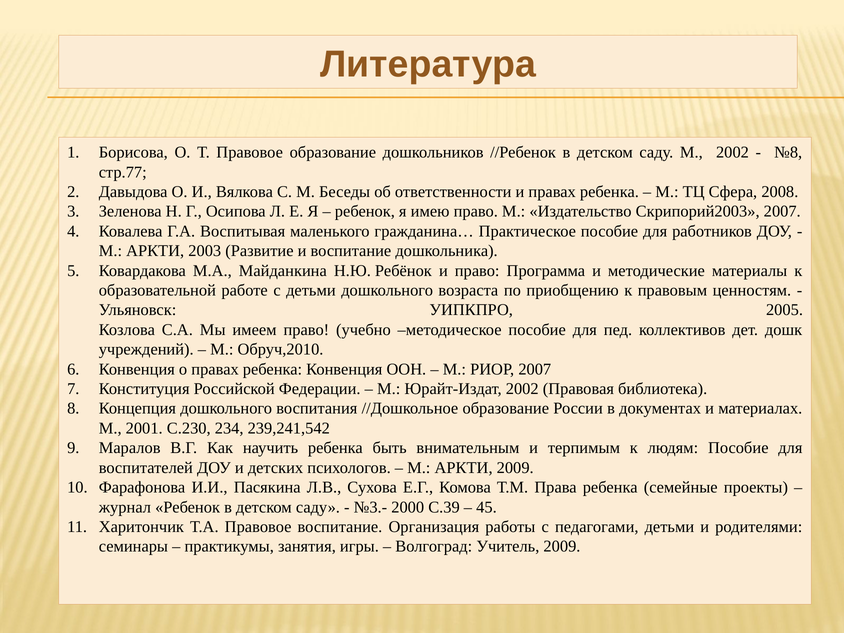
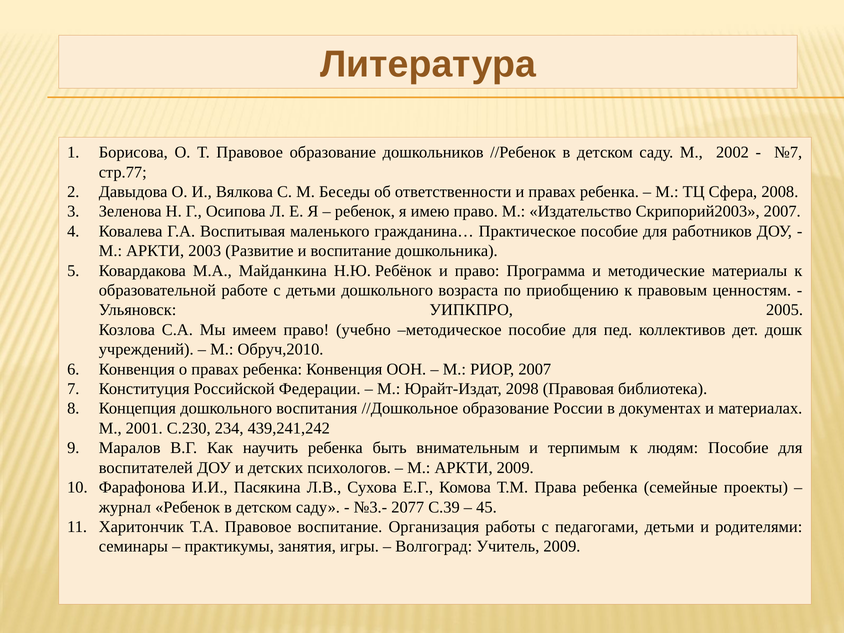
№8: №8 -> №7 (788, 152)
Юрайт-Издат 2002: 2002 -> 2098 (522, 389)
239,241,542: 239,241,542 -> 439,241,242 (289, 428)
2000: 2000 -> 2077 (408, 507)
